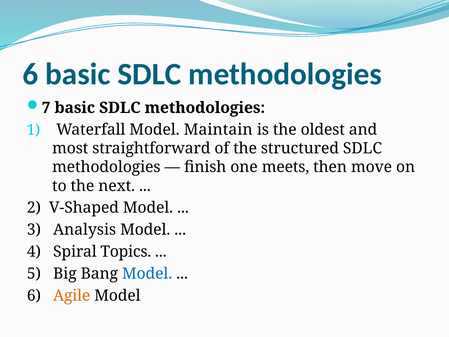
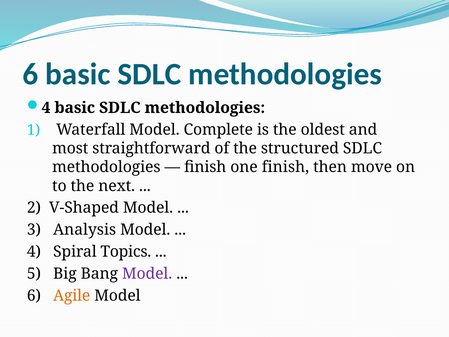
7: 7 -> 4 (46, 108)
Maintain: Maintain -> Complete (218, 130)
one meets: meets -> finish (285, 167)
Model colour: blue -> purple (147, 273)
